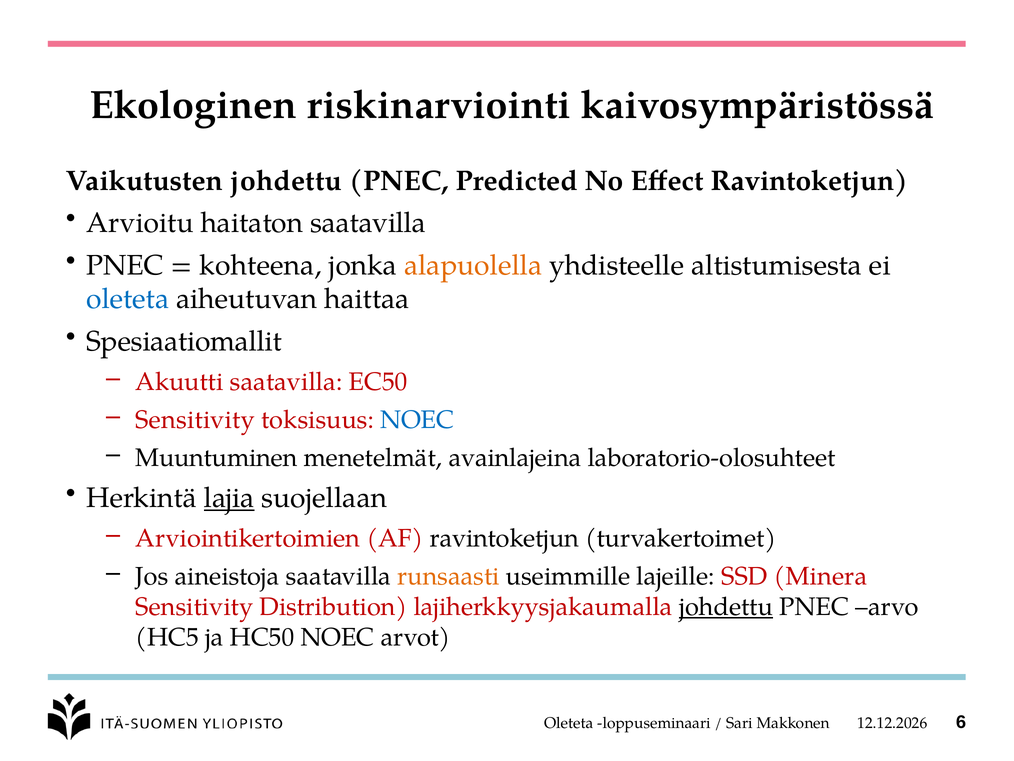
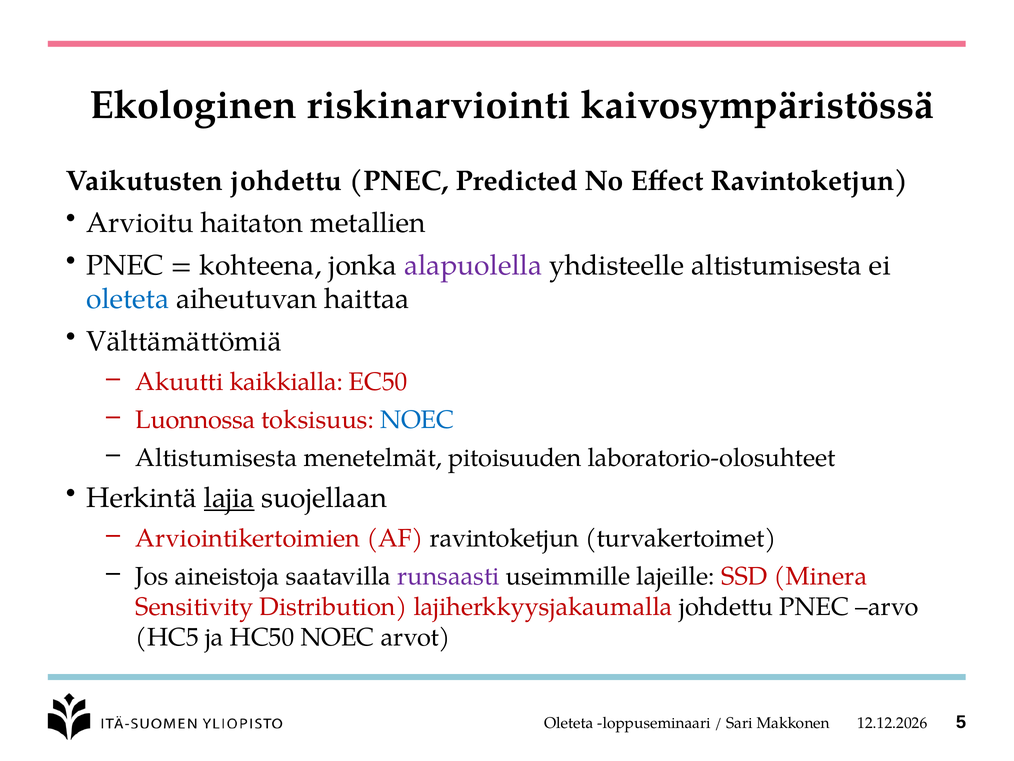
haitaton saatavilla: saatavilla -> metallien (368, 223)
alapuolella colour: orange -> purple (473, 265)
Spesiaatiomallit: Spesiaatiomallit -> Välttämättömiä (184, 341)
Akuutti saatavilla: saatavilla -> kaikkialla (286, 382)
Sensitivity: Sensitivity -> Luonnossa (195, 420)
Muuntuminen: Muuntuminen -> Altistumisesta (216, 458)
avainlajeina: avainlajeina -> pitoisuuden (515, 458)
runsaasti colour: orange -> purple (448, 576)
johdettu underline: present -> none (726, 607)
6: 6 -> 5 (961, 722)
